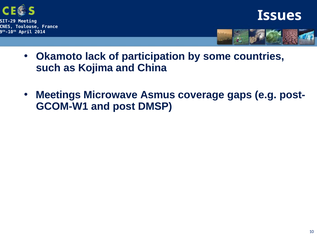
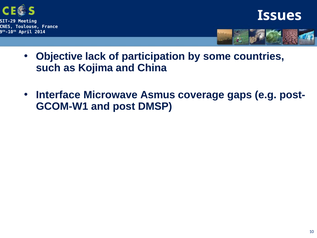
Okamoto: Okamoto -> Objective (59, 56)
Meetings: Meetings -> Interface (58, 95)
